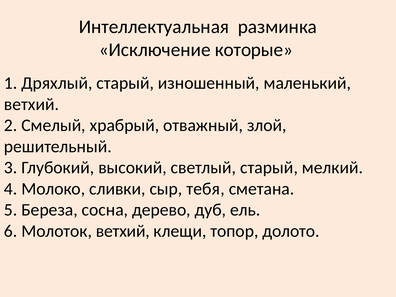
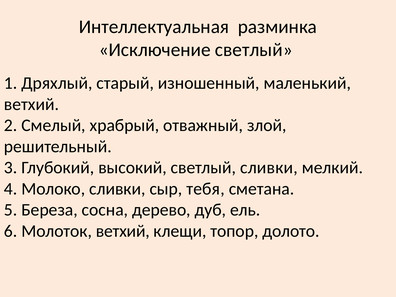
Исключение которые: которые -> светлый (254, 50)
светлый старый: старый -> сливки (269, 168)
